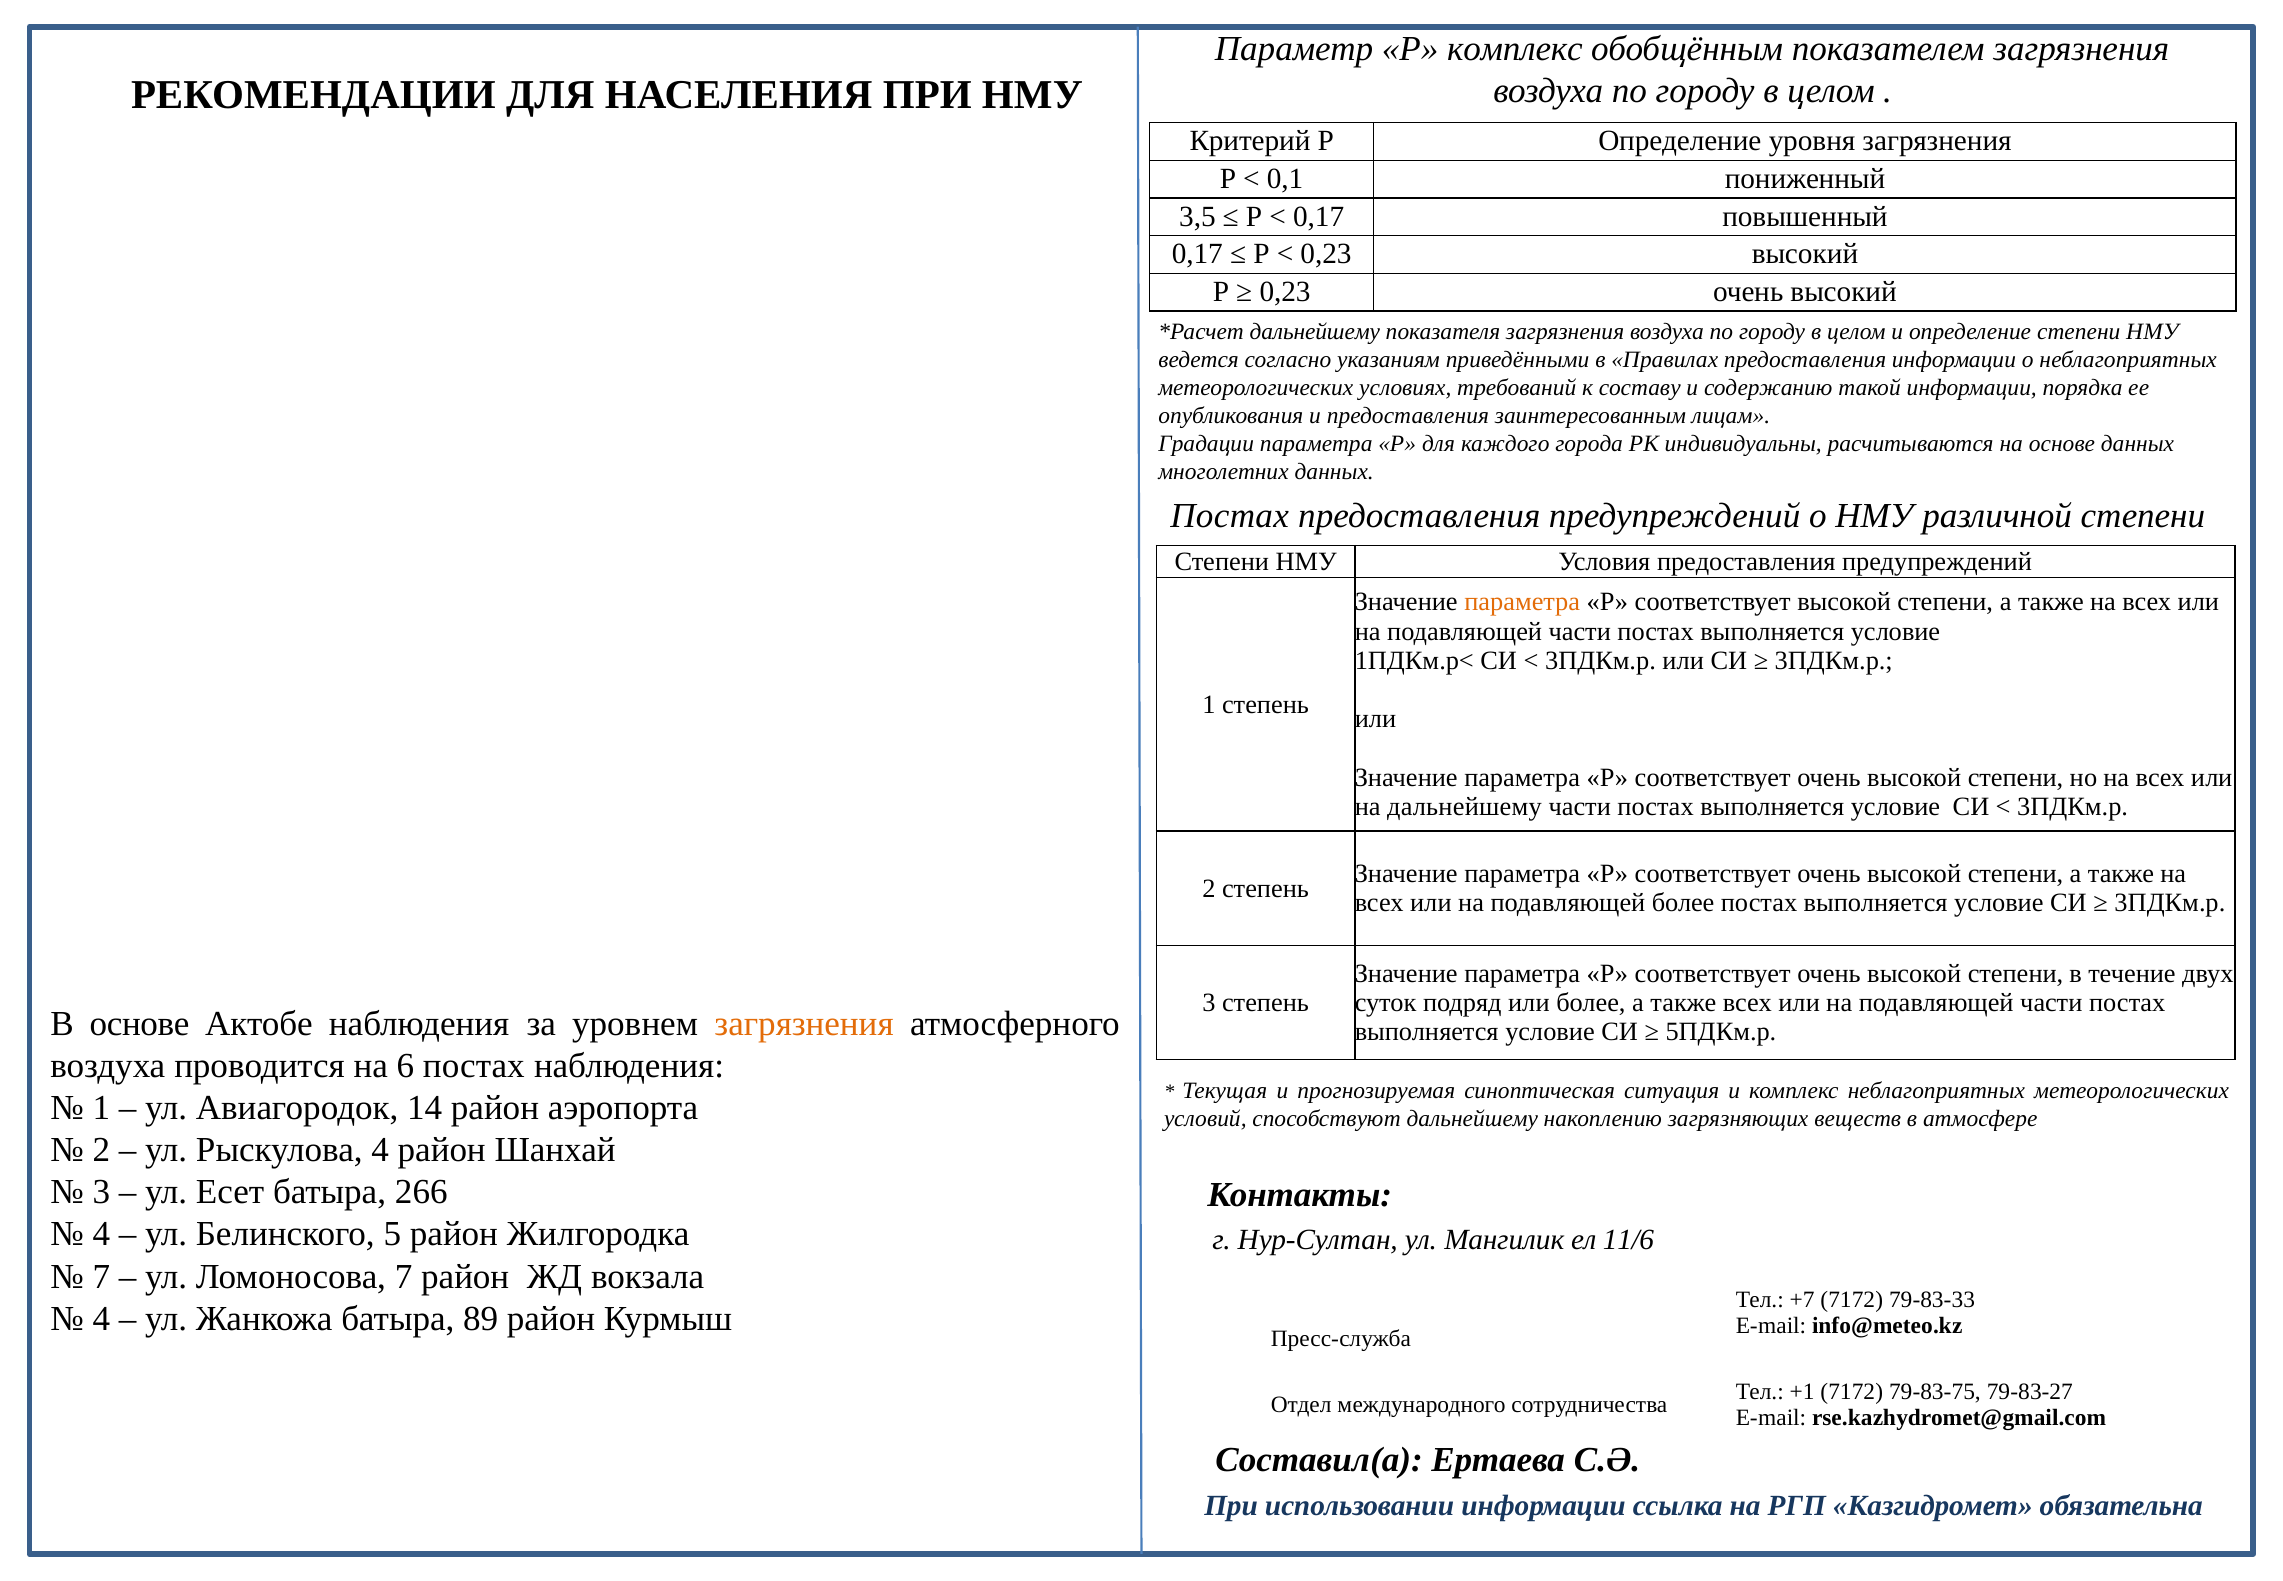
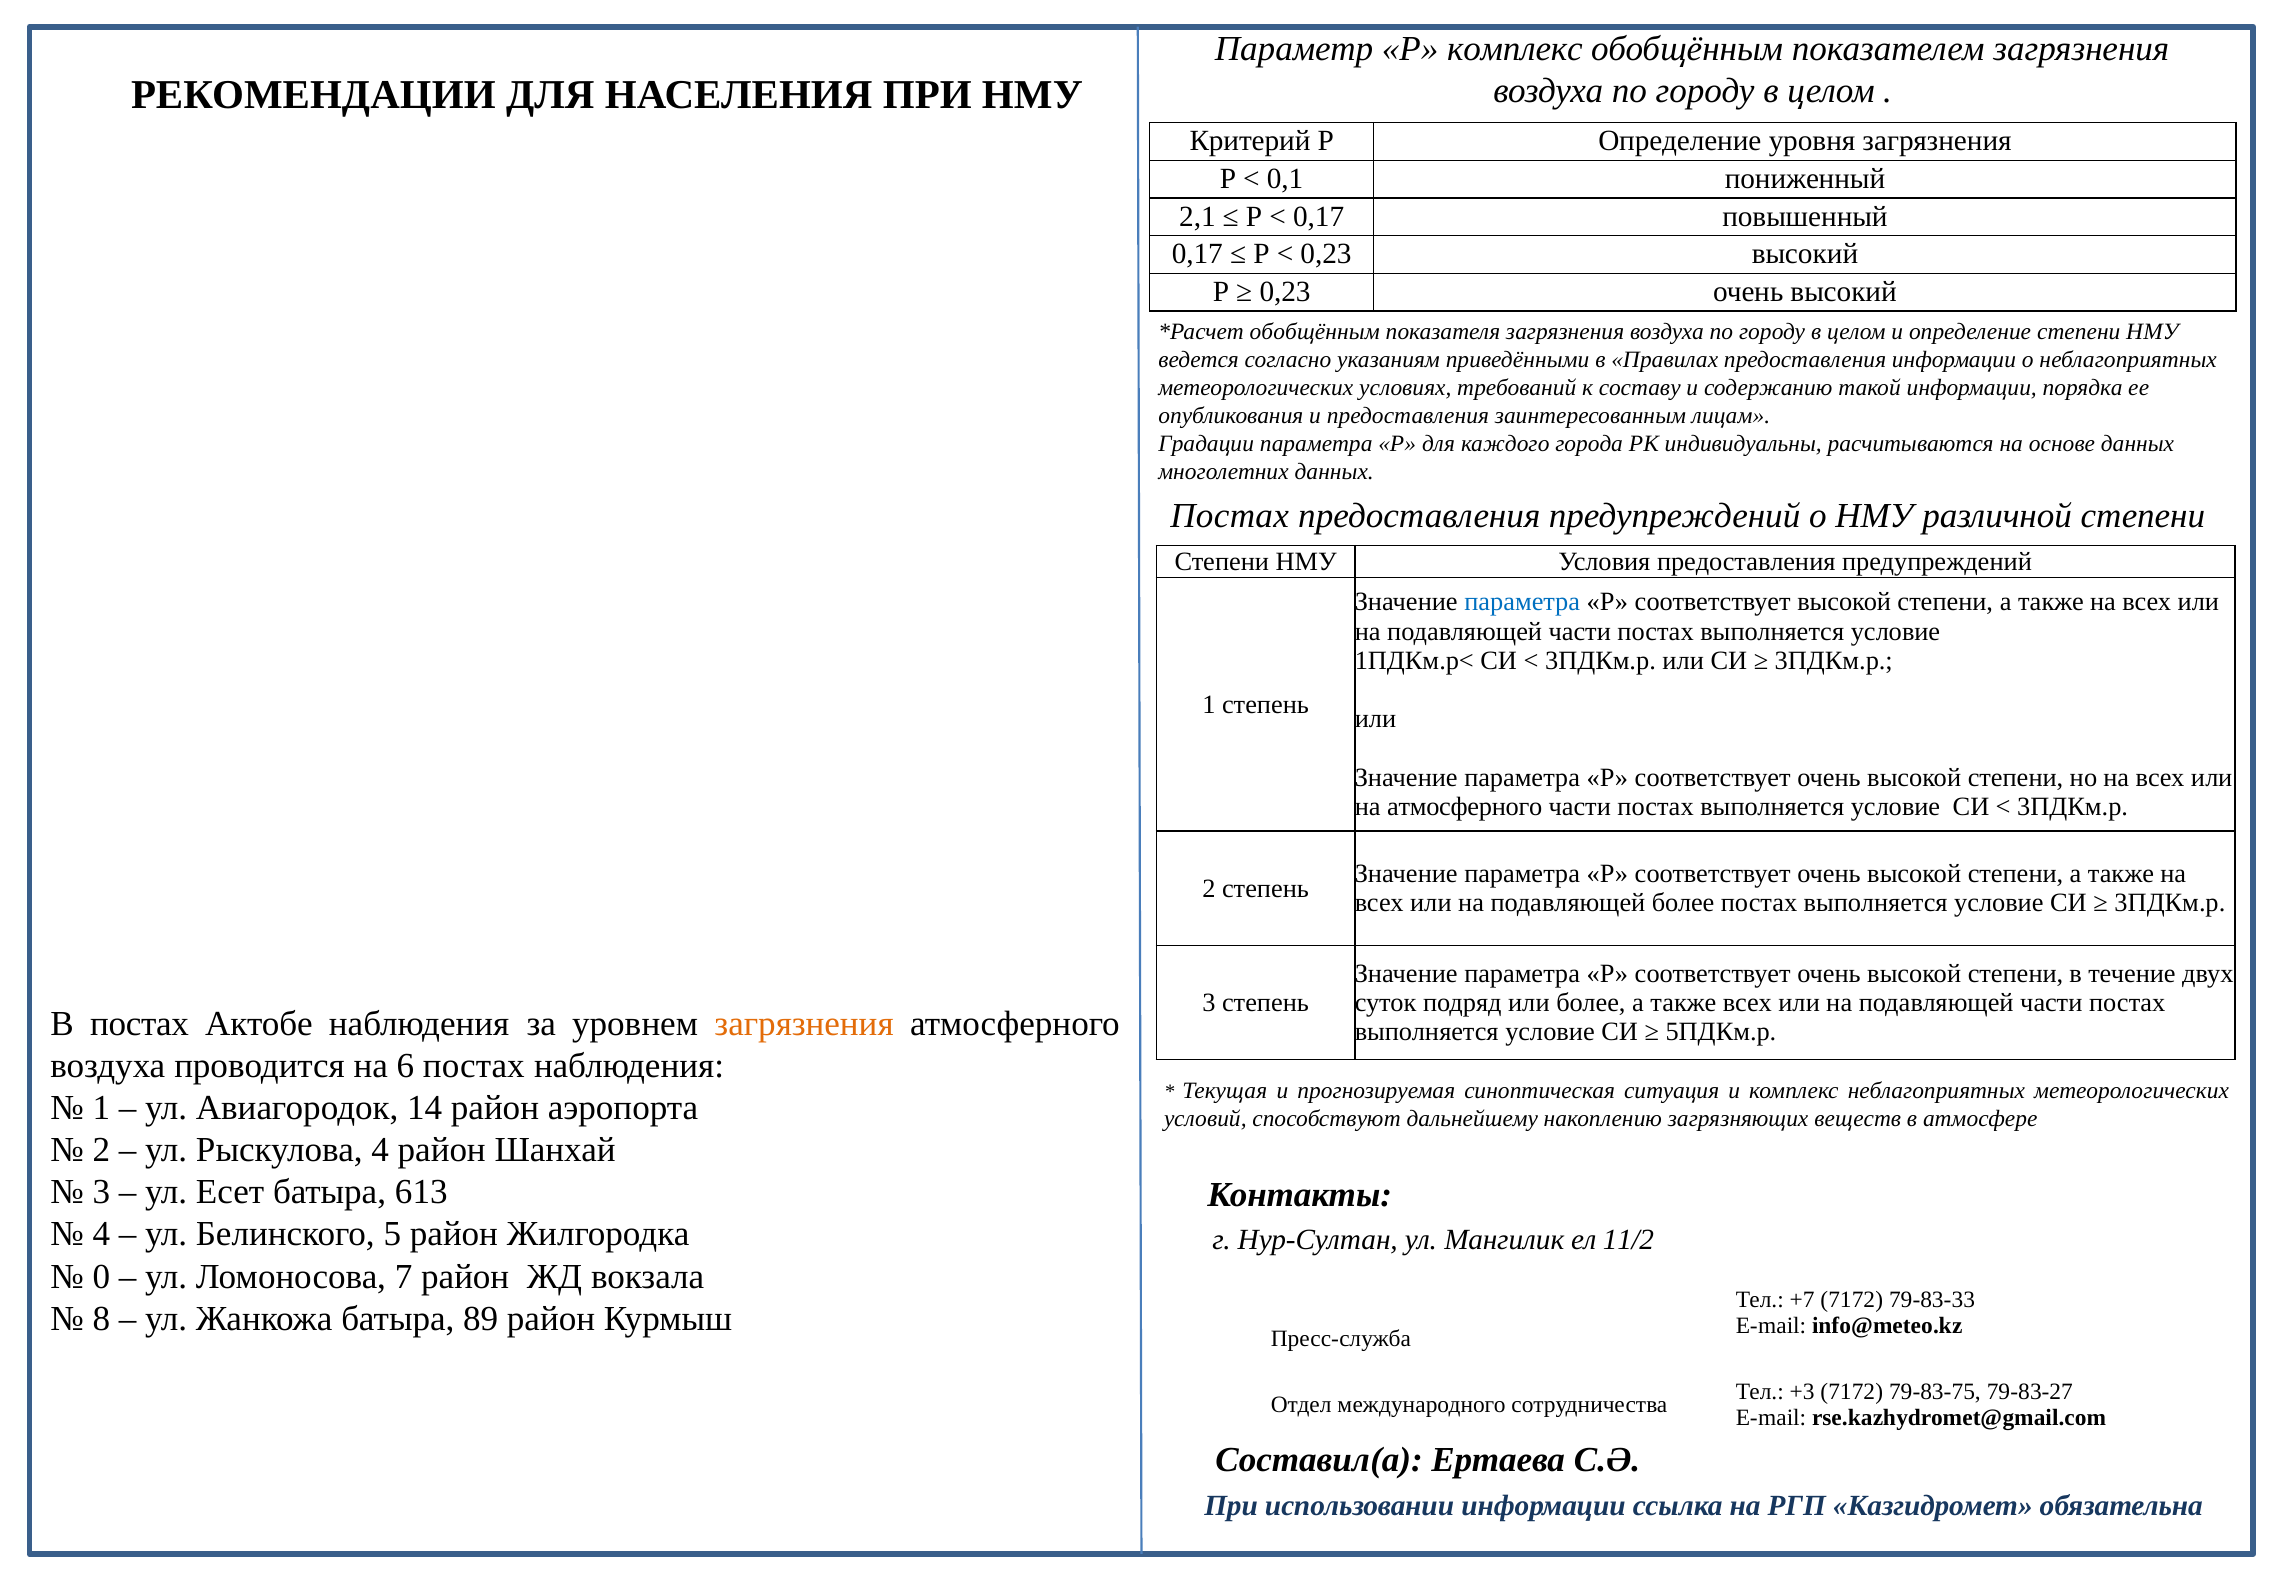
3,5: 3,5 -> 2,1 (1197, 216)
дальнейшему: дальнейшему -> обобщённым (1315, 331)
параметра colour: orange -> blue (1522, 602)
на дальнейшему: дальнейшему -> атмосферного (1465, 806)
В основе: основе -> постах (139, 1023)
266: 266 -> 613 (421, 1192)
11/6: 11/6 -> 11/2 (1629, 1240)
7: 7 -> 0 (101, 1276)
4: 4 -> 8 (101, 1318)
+1: +1 -> +3 (1802, 1391)
